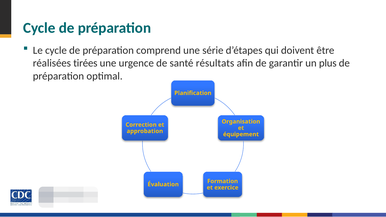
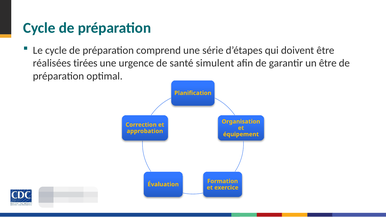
résultats: résultats -> simulent (215, 63)
un plus: plus -> être (328, 63)
